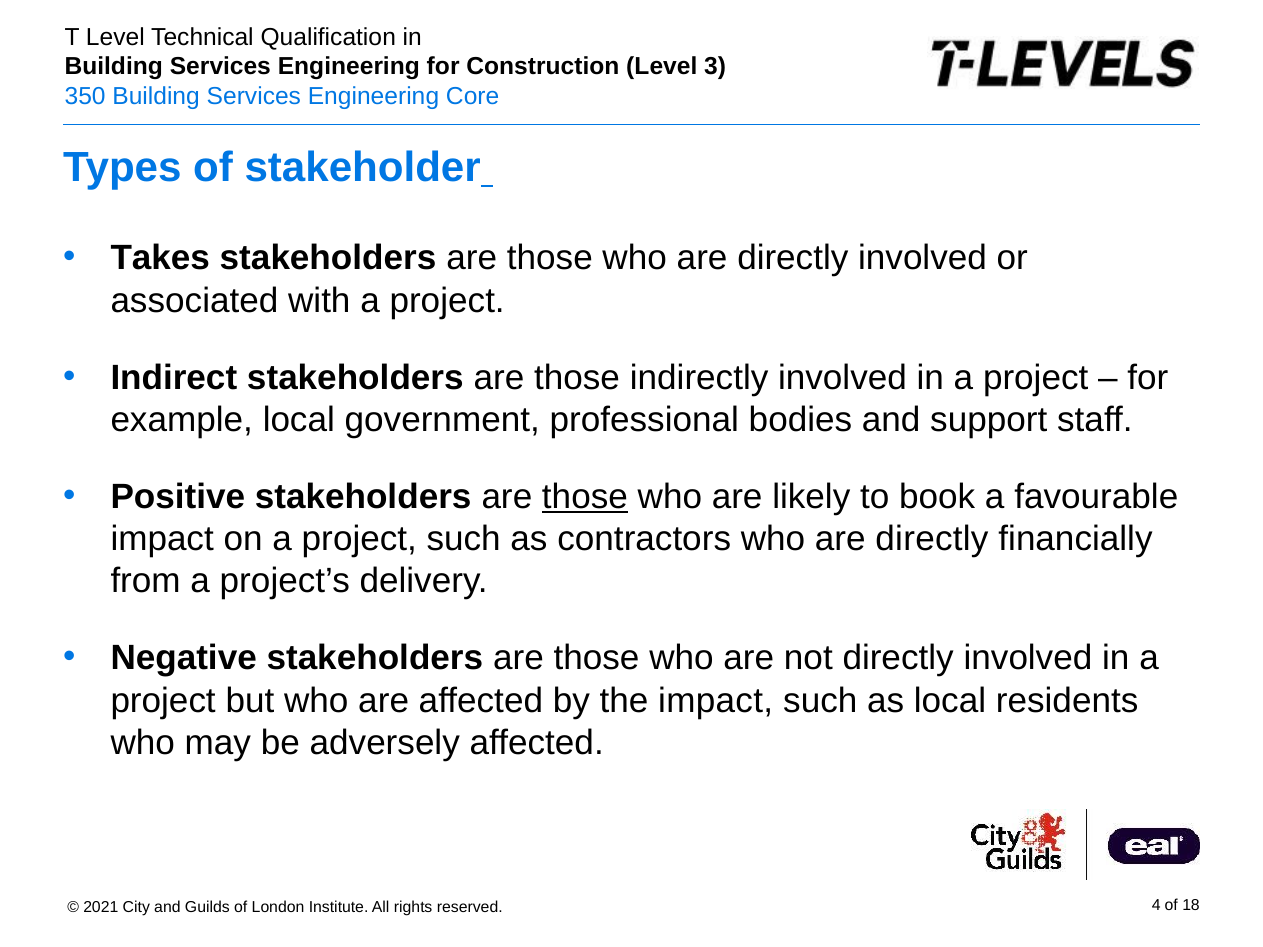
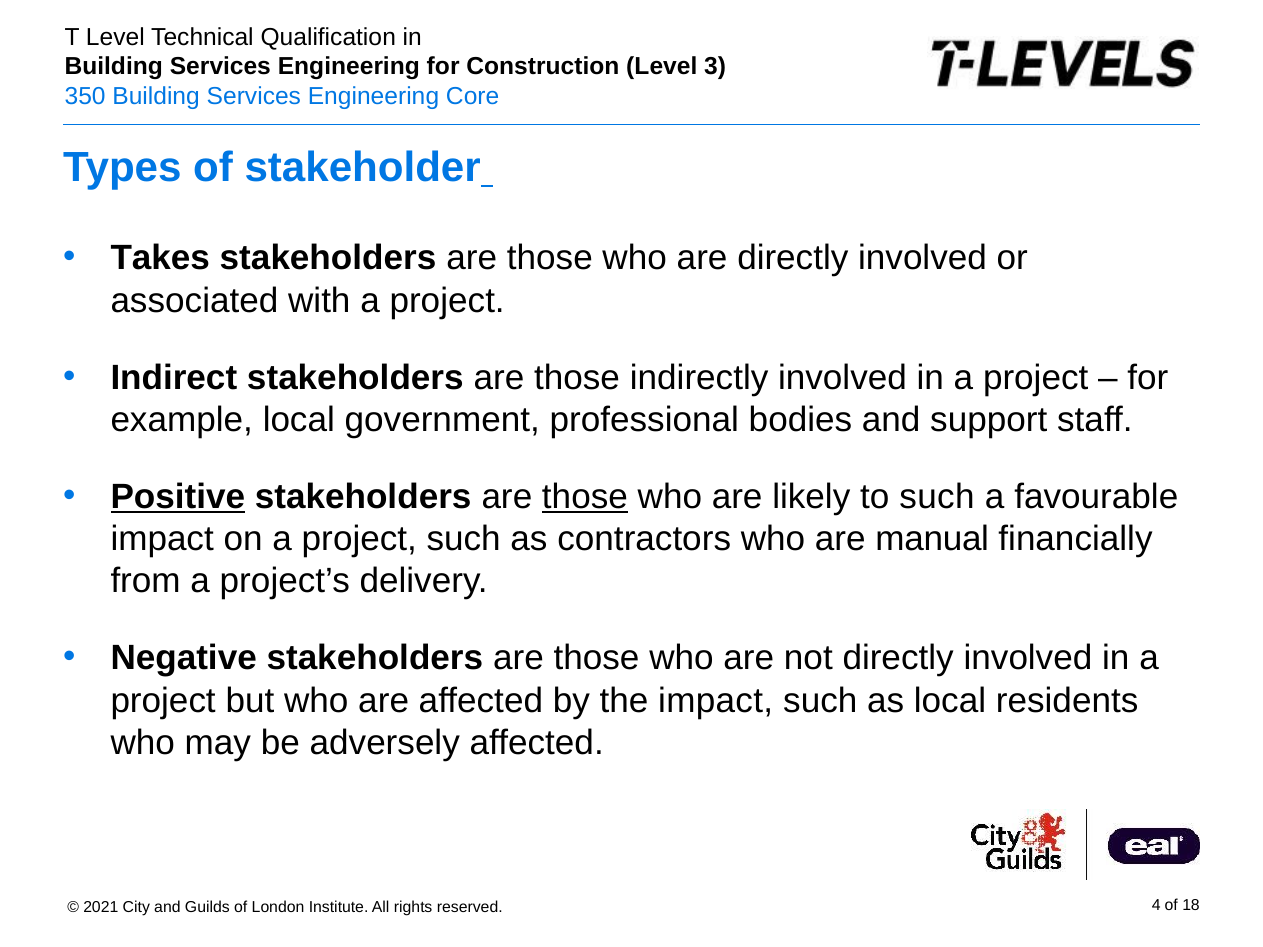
Positive underline: none -> present (178, 497)
to book: book -> such (937, 497)
contractors who are directly: directly -> manual (932, 539)
